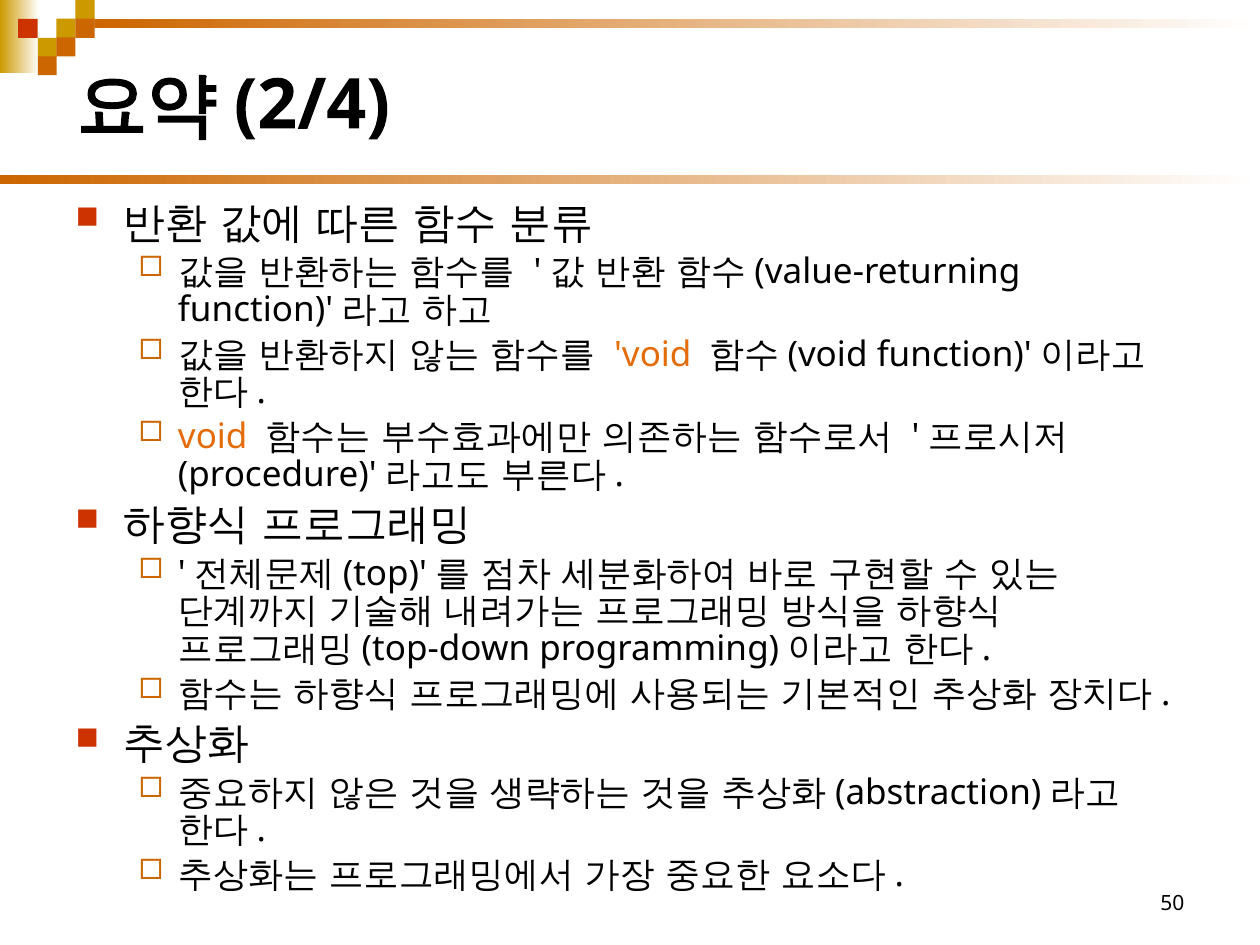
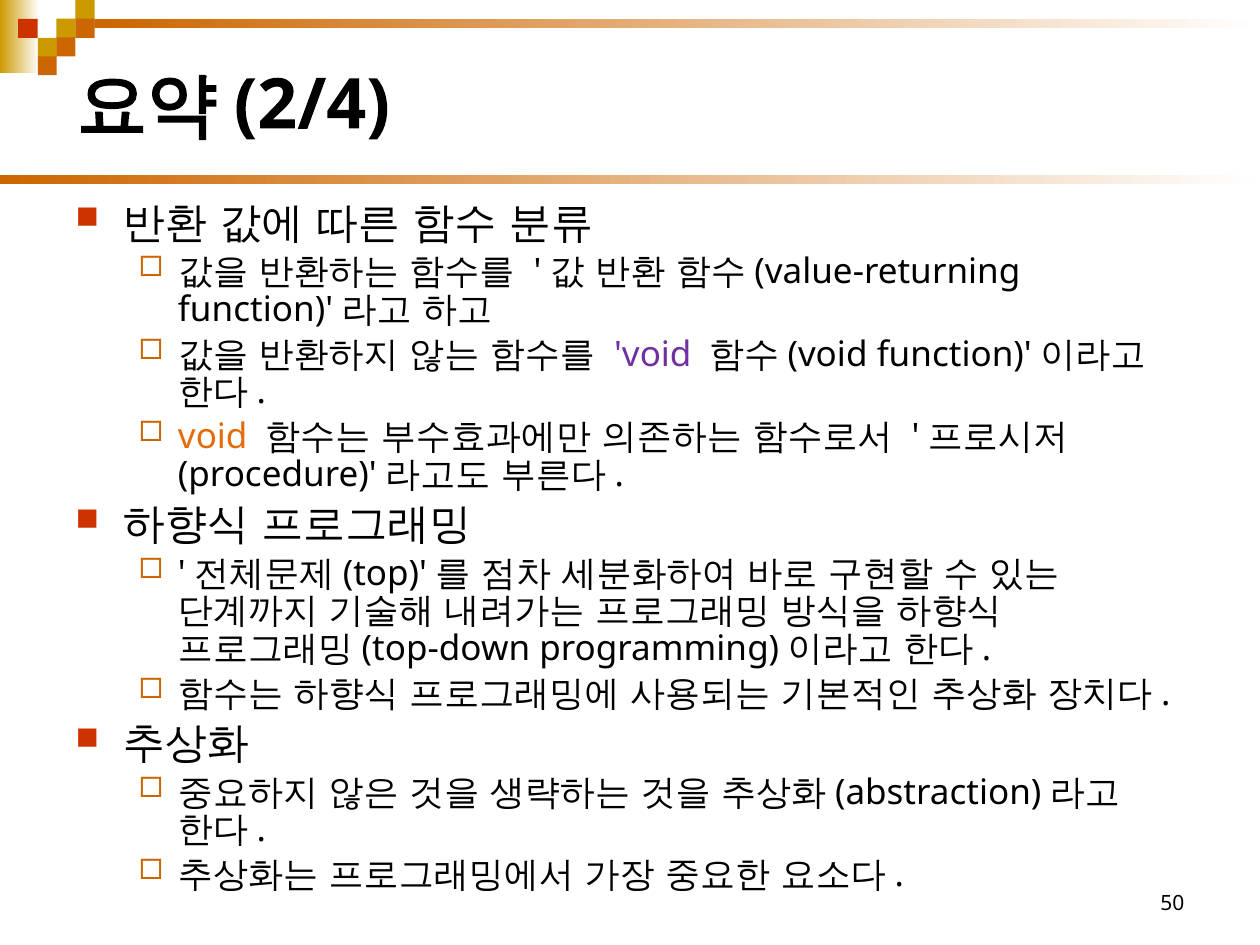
void colour: orange -> purple (653, 355)
